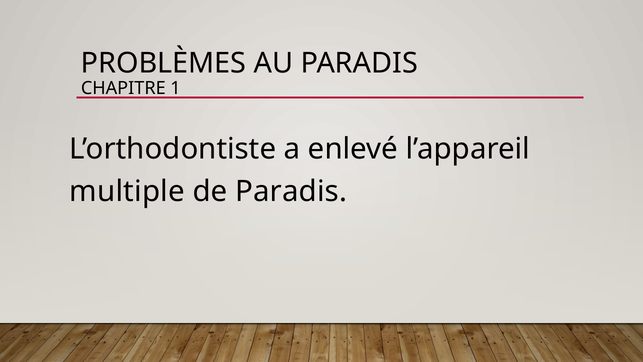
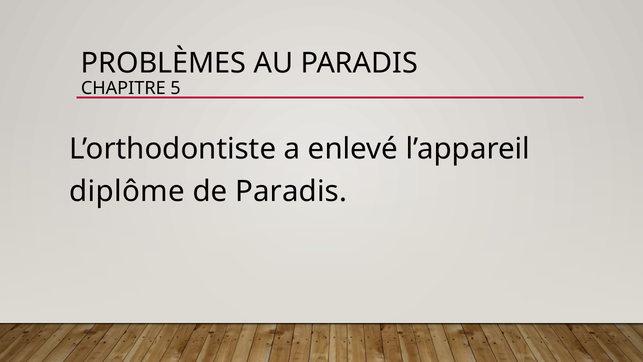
1: 1 -> 5 (176, 88)
multiple: multiple -> diplôme (127, 191)
